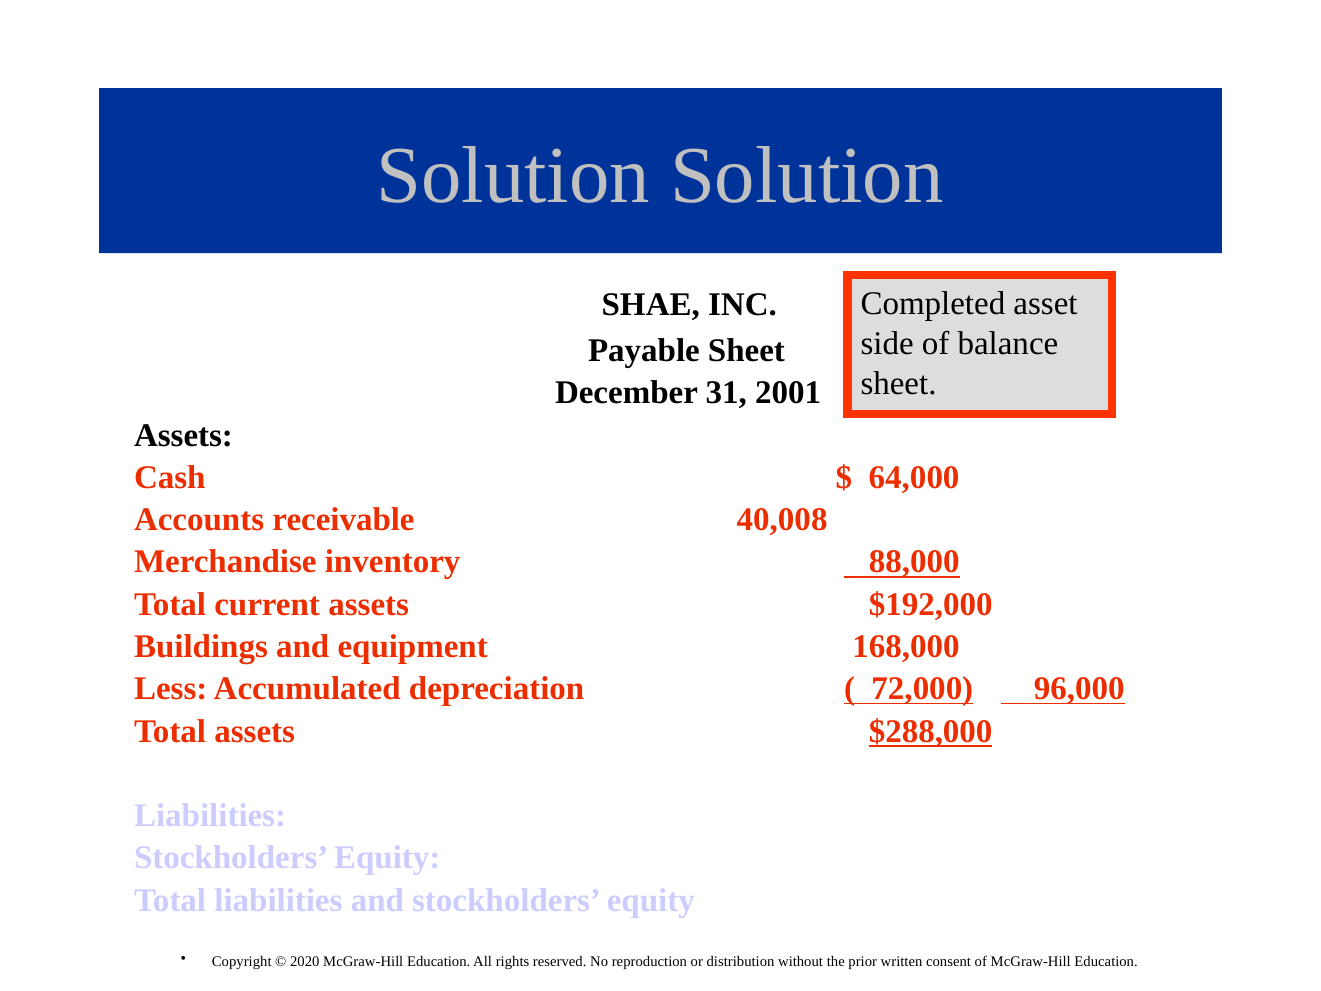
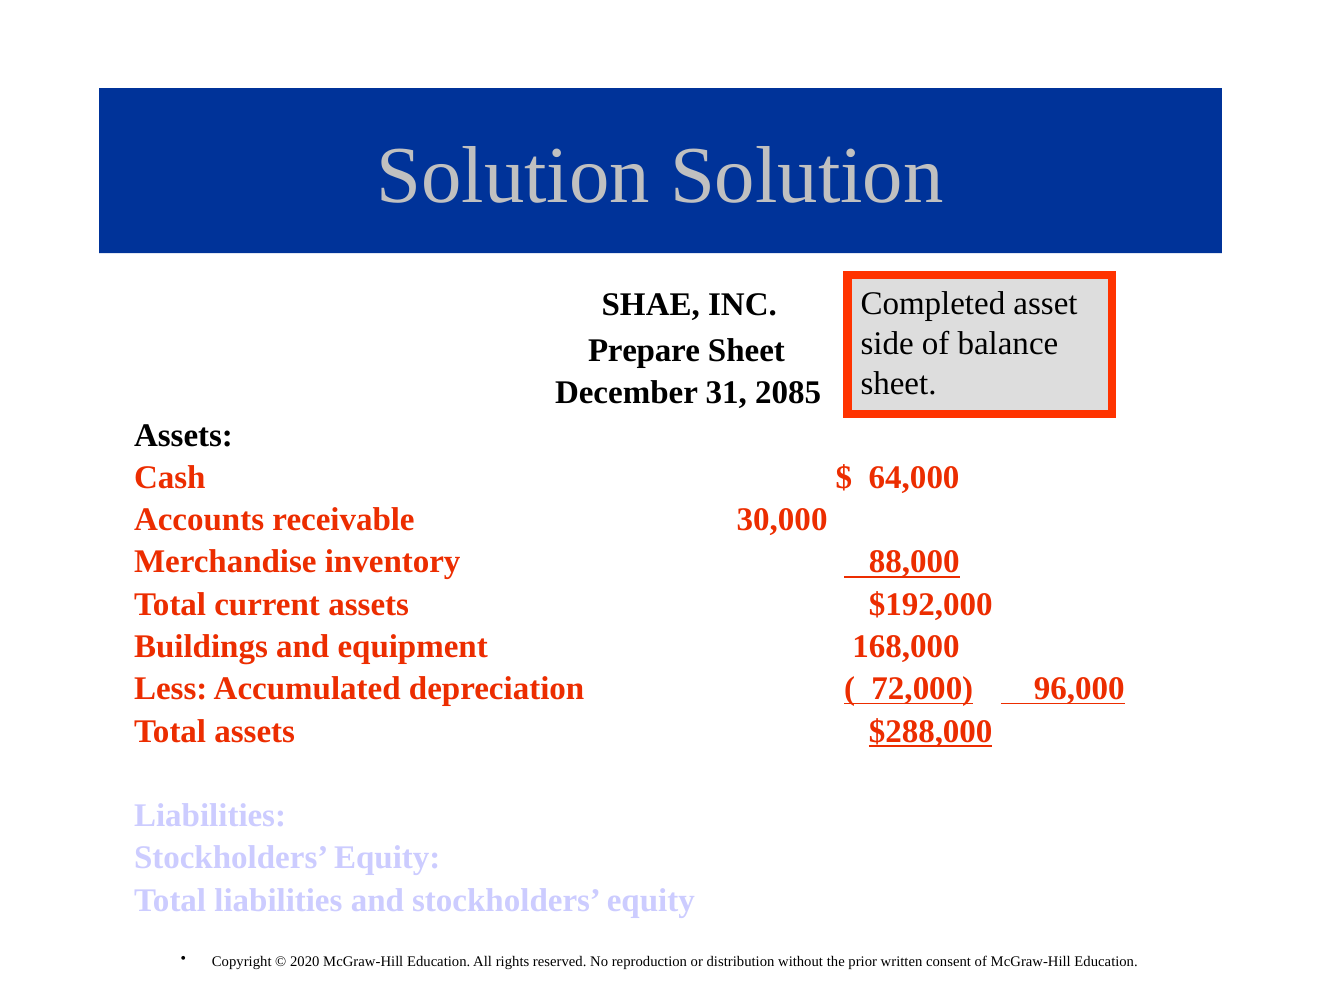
Payable: Payable -> Prepare (644, 350)
2001: 2001 -> 2085 (788, 393)
40,008: 40,008 -> 30,000 (782, 520)
